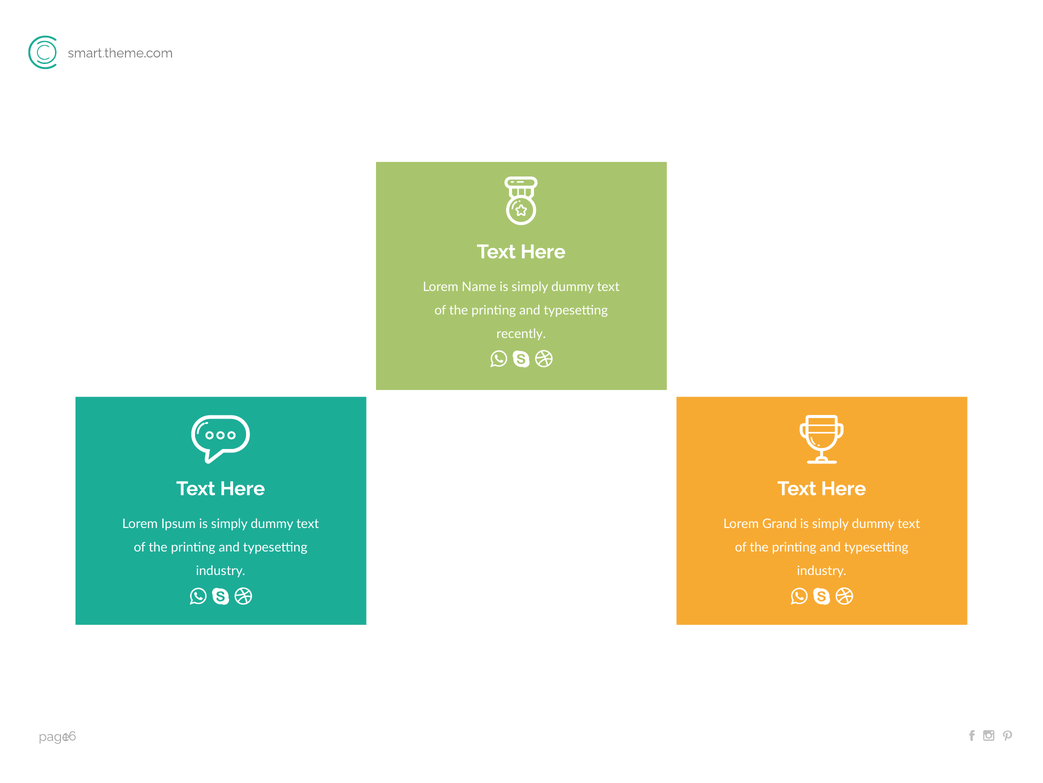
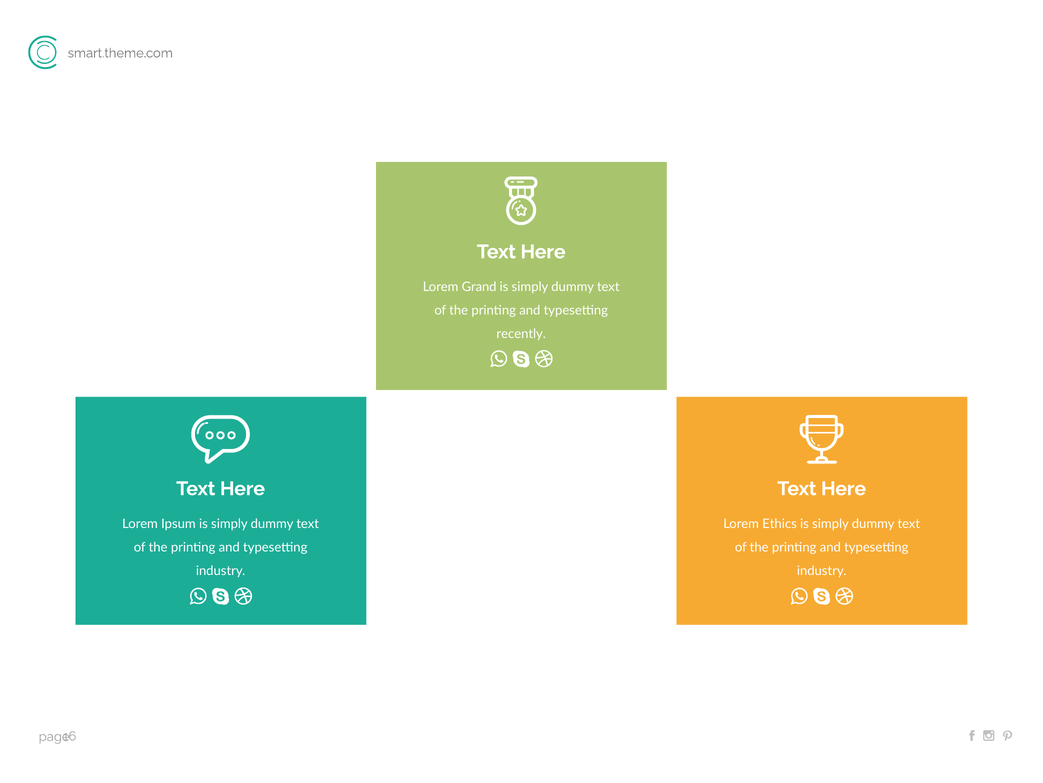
Name: Name -> Grand (479, 287)
Grand: Grand -> Ethics (780, 523)
